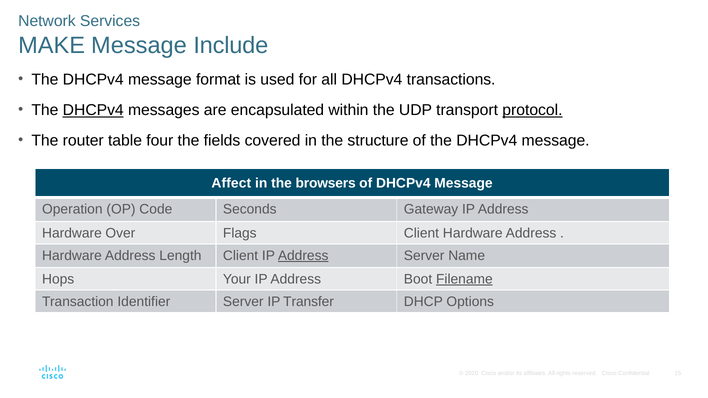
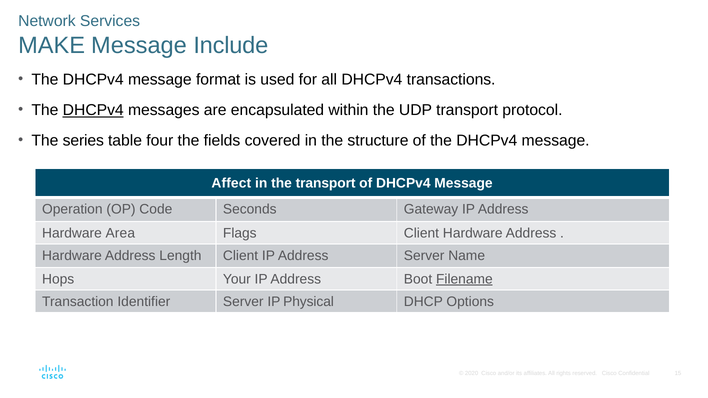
protocol underline: present -> none (532, 110)
router: router -> series (83, 141)
the browsers: browsers -> transport (326, 183)
Over: Over -> Area (120, 233)
Address underline: present -> none (303, 256)
Transfer: Transfer -> Physical (309, 302)
